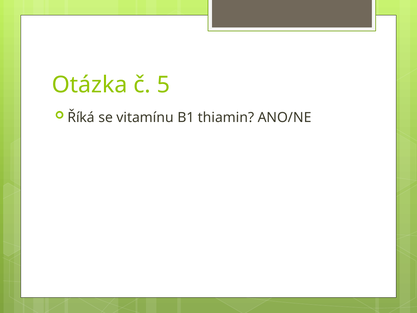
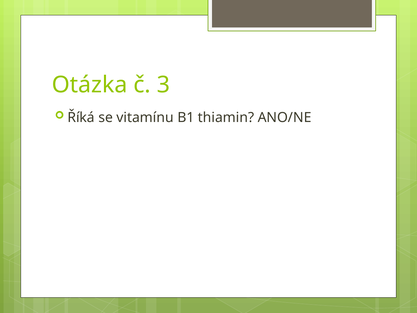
5: 5 -> 3 (163, 85)
